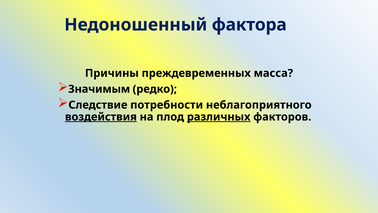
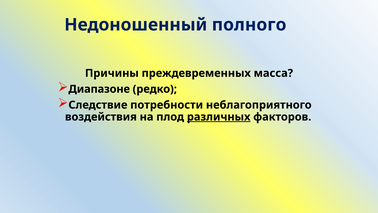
фактора: фактора -> полного (249, 25)
Значимым: Значимым -> Диапазоне (99, 89)
воздействия underline: present -> none (101, 117)
